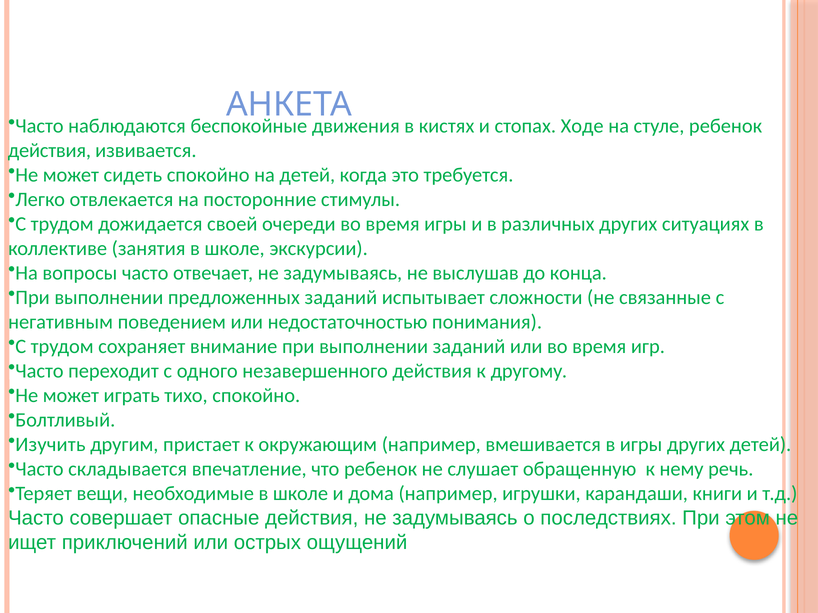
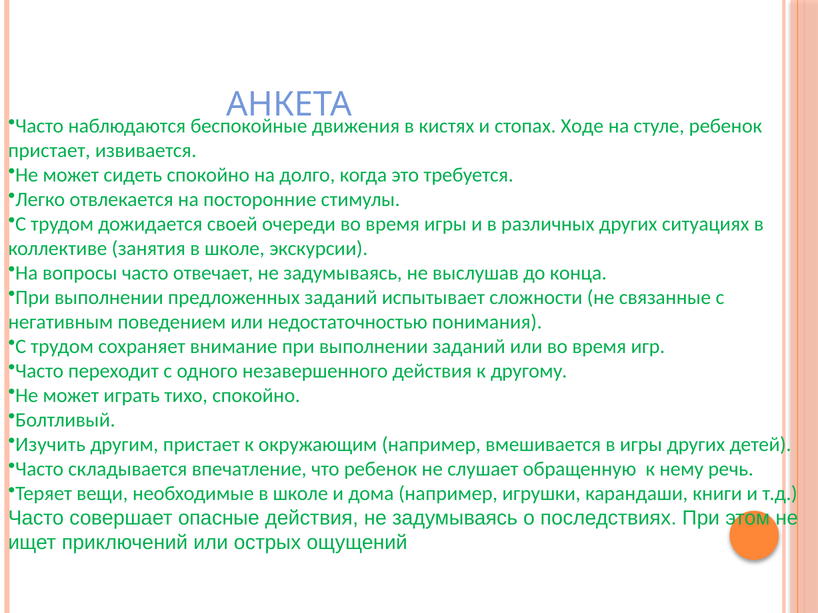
действия: действия -> пристает (49, 150)
на детей: детей -> долго (307, 175)
